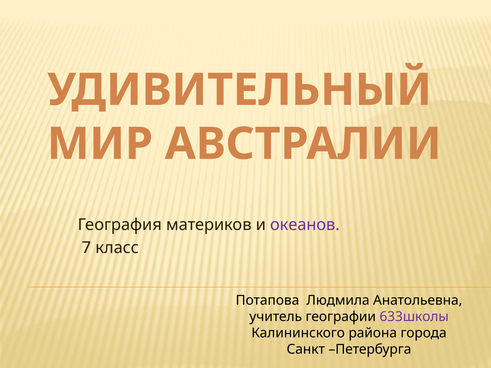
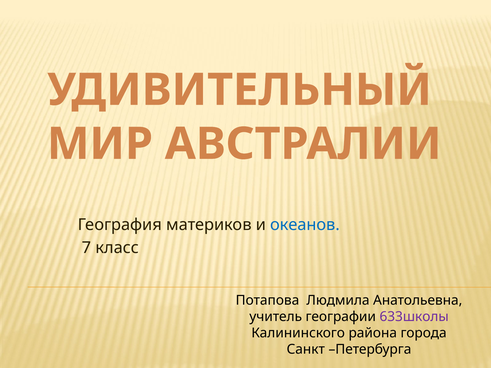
океанов colour: purple -> blue (305, 225)
